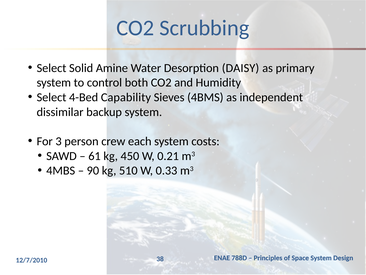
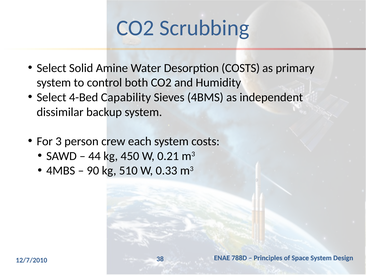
Desorption DAISY: DAISY -> COSTS (241, 68)
61: 61 -> 44 (95, 156)
